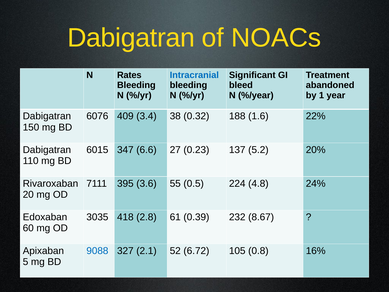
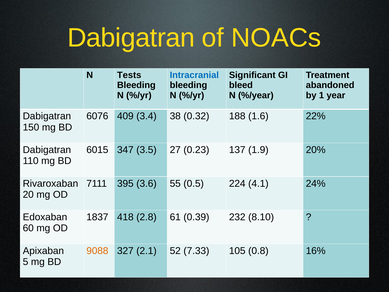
Rates: Rates -> Tests (129, 75)
6.6: 6.6 -> 3.5 (146, 150)
5.2: 5.2 -> 1.9 (258, 150)
4.8: 4.8 -> 4.1 (258, 183)
3035: 3035 -> 1837 (97, 217)
8.67: 8.67 -> 8.10 (261, 217)
9088 colour: blue -> orange (97, 251)
6.72: 6.72 -> 7.33 (196, 251)
